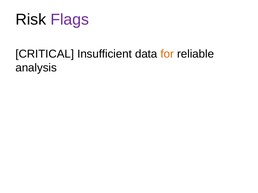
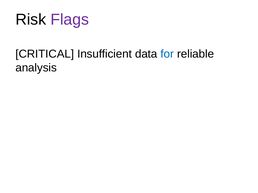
for colour: orange -> blue (167, 54)
